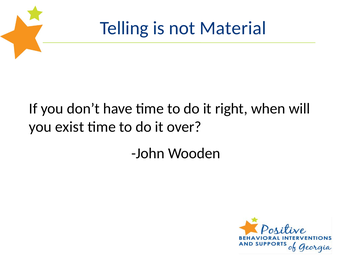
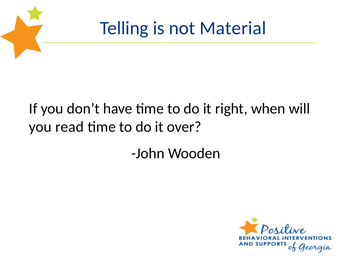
exist: exist -> read (70, 127)
